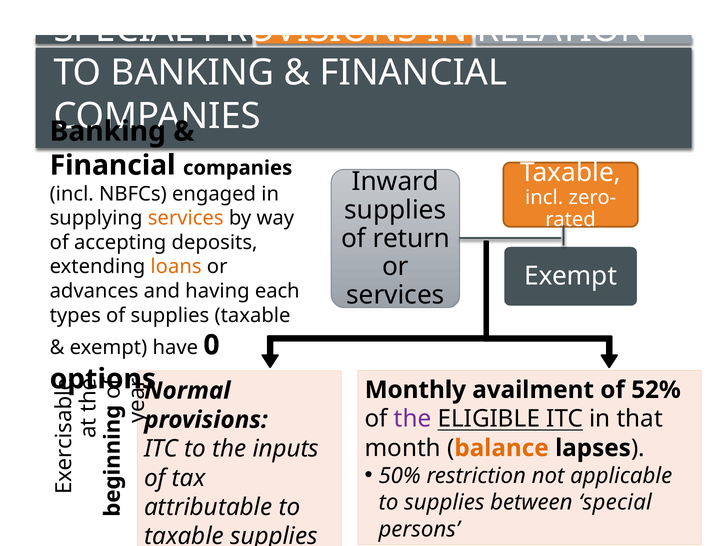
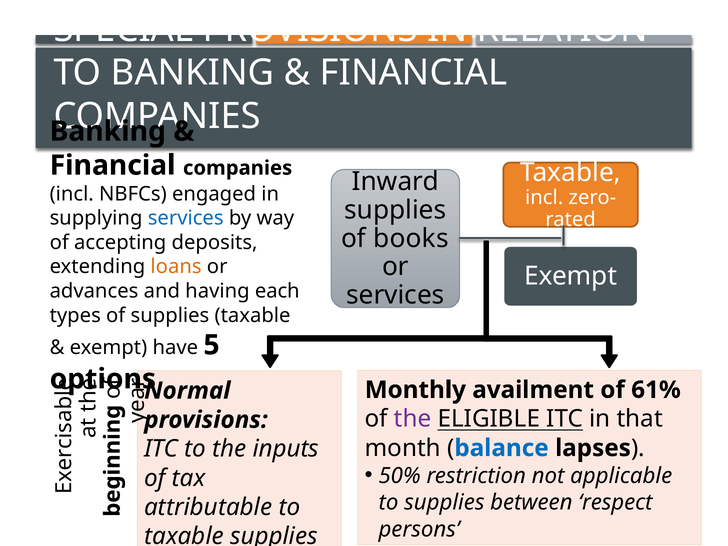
services colour: orange -> blue (186, 218)
return: return -> books (411, 238)
0: 0 -> 5 (211, 345)
52%: 52% -> 61% (656, 390)
balance colour: orange -> blue (502, 448)
between special: special -> respect (615, 503)
